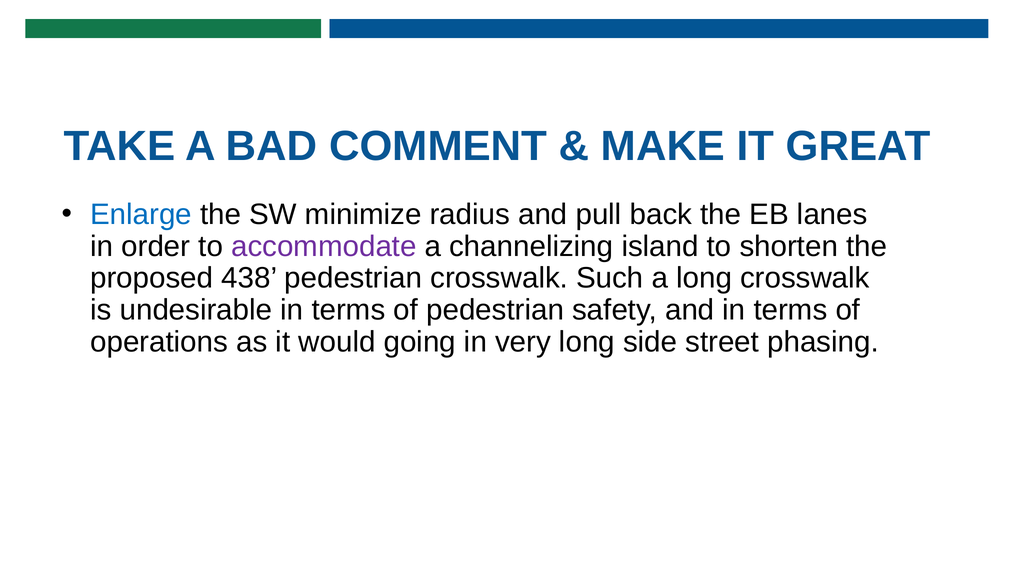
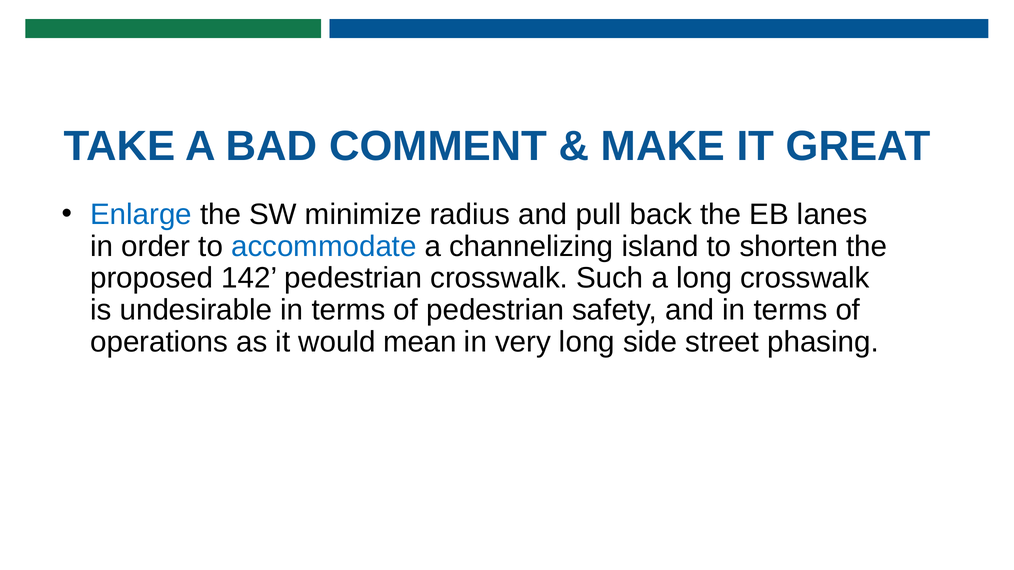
accommodate colour: purple -> blue (324, 246)
438: 438 -> 142 (249, 278)
going: going -> mean (420, 342)
